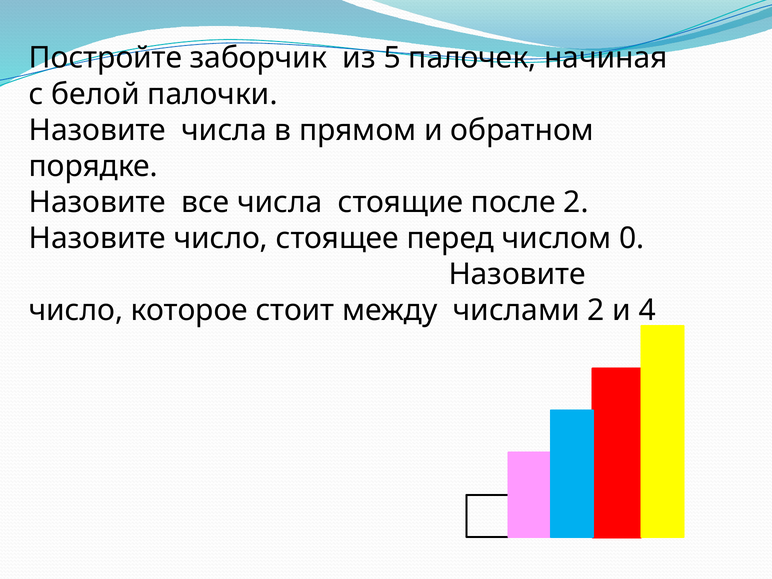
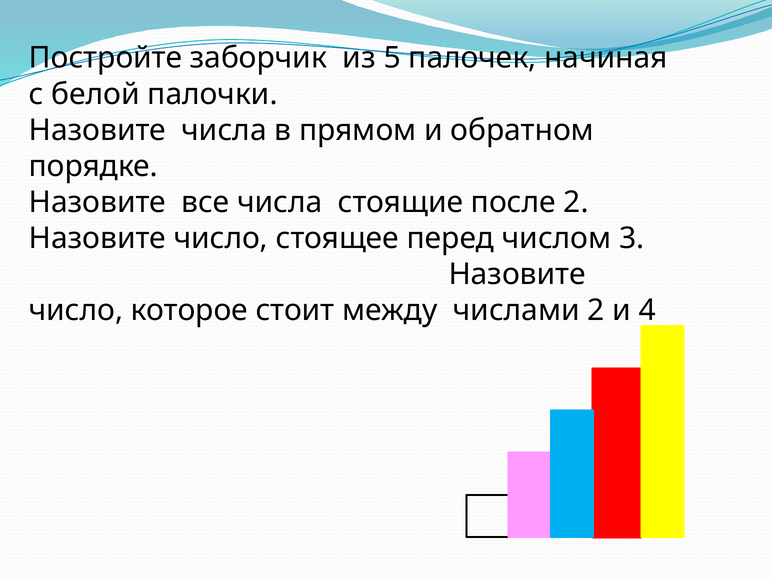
0: 0 -> 3 (632, 238)
